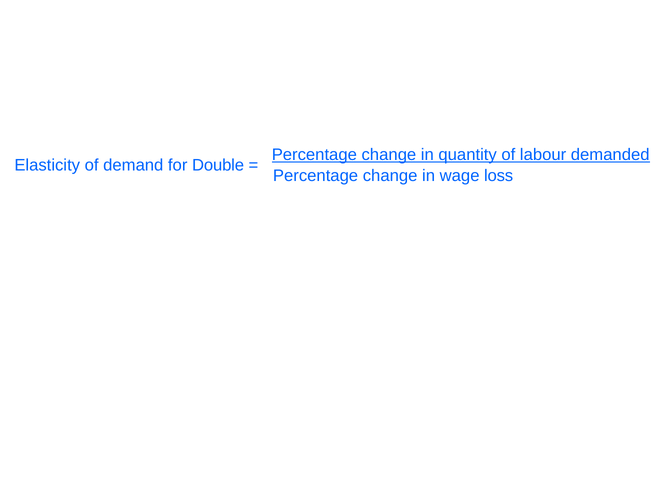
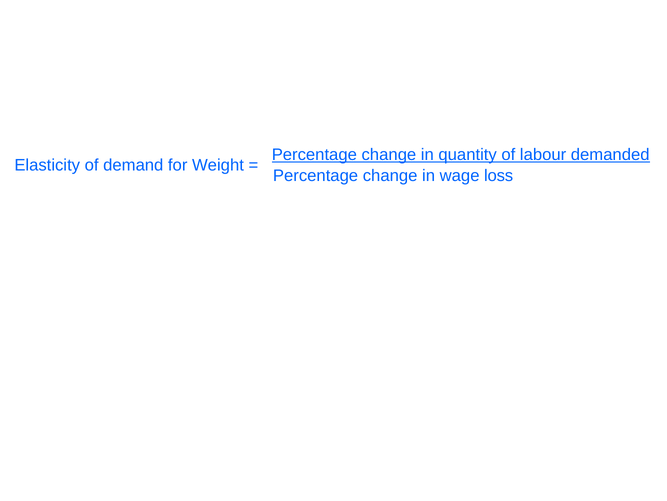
Double: Double -> Weight (218, 165)
